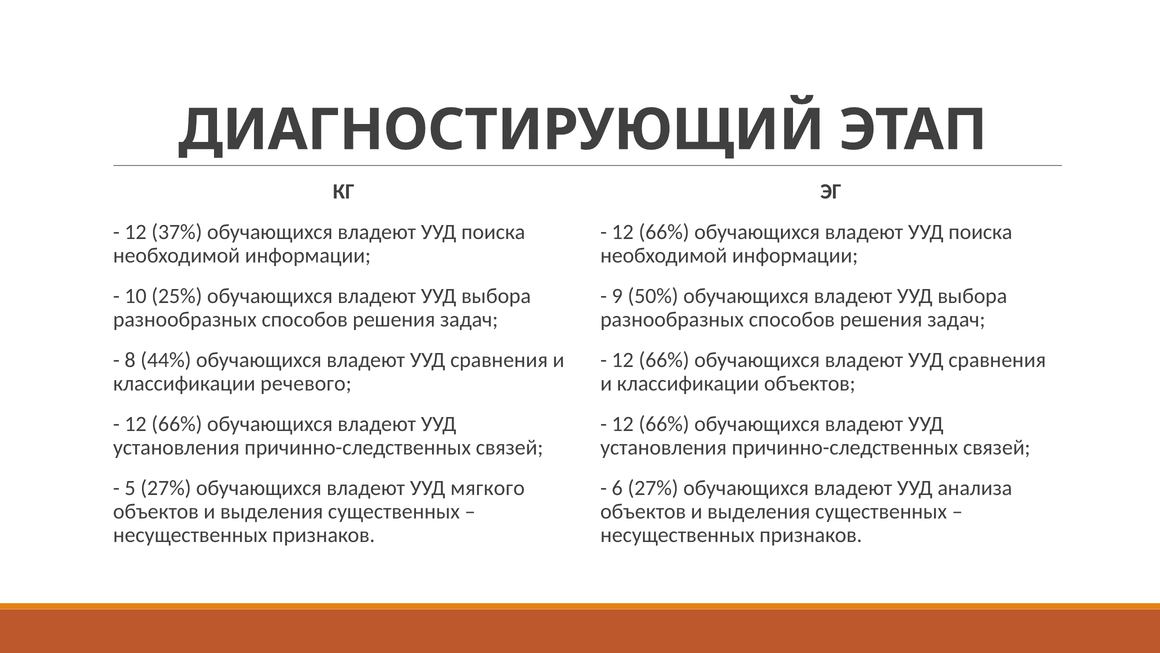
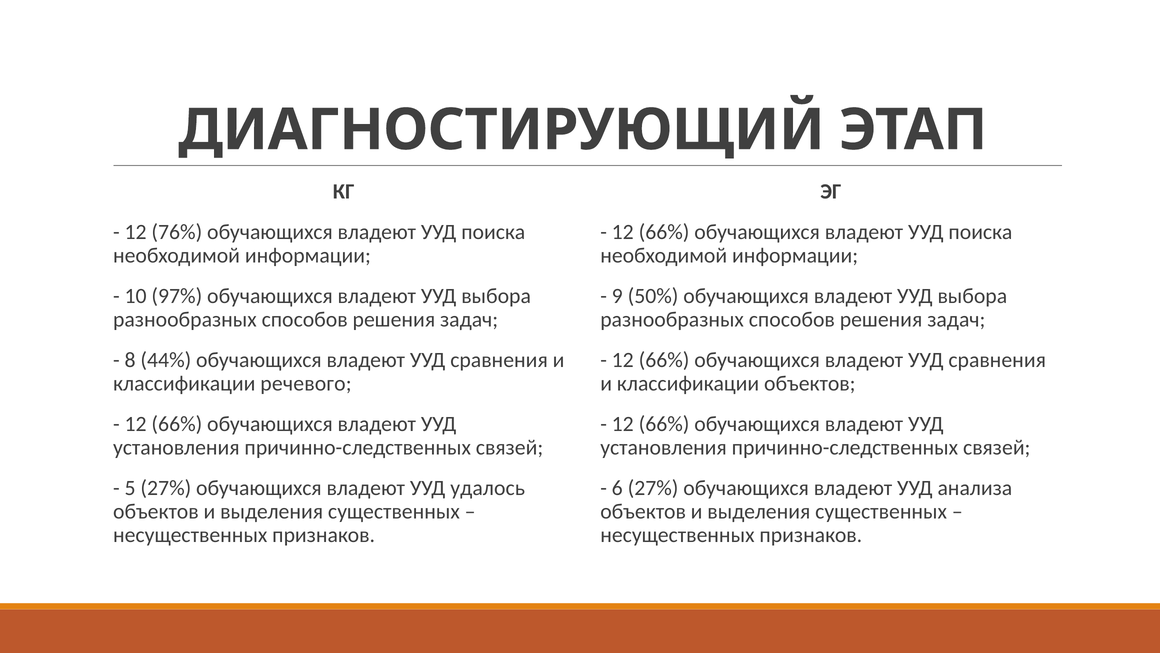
37%: 37% -> 76% (177, 232)
25%: 25% -> 97% (177, 296)
мягкого: мягкого -> удалось (488, 488)
